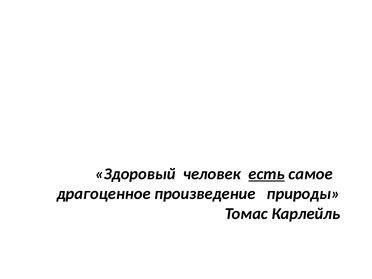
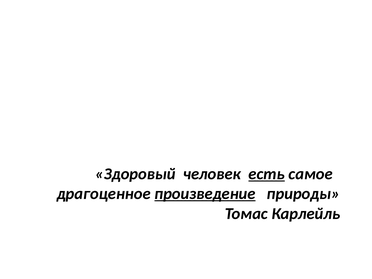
произведение underline: none -> present (205, 194)
